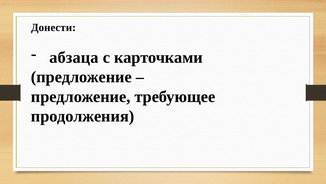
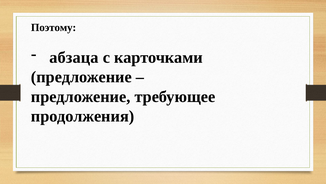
Донести: Донести -> Поэтому (54, 27)
